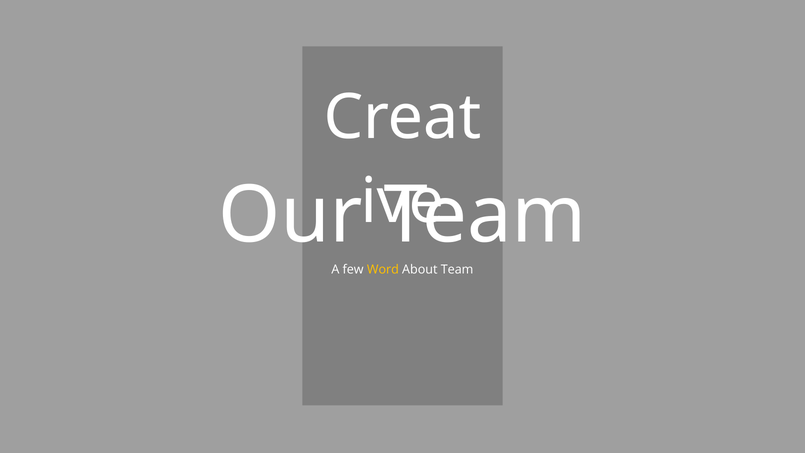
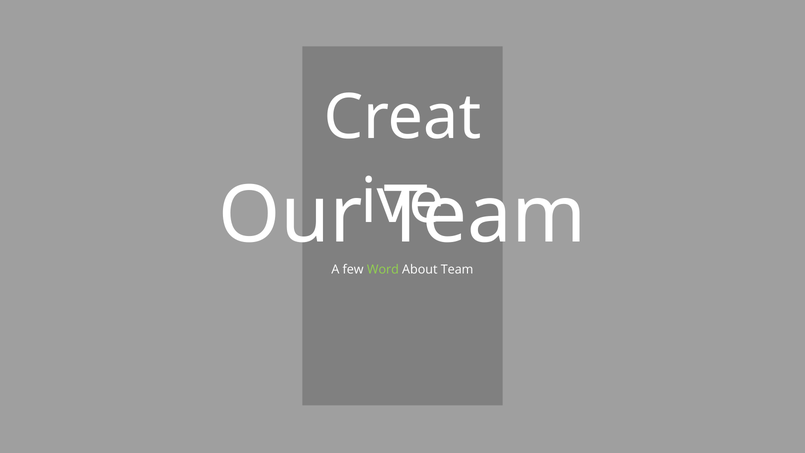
Word colour: yellow -> light green (383, 269)
